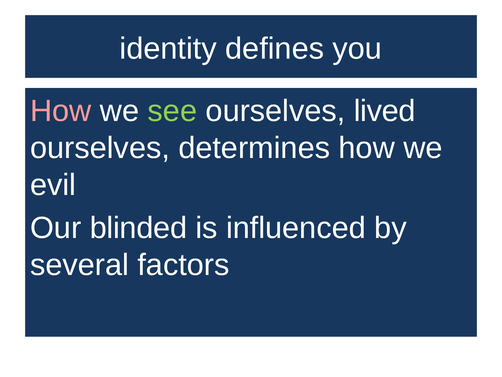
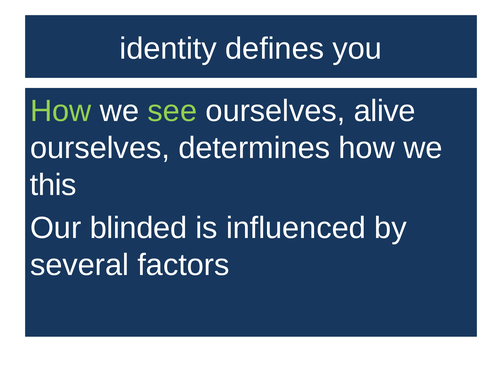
How colour: pink -> light green (61, 111)
lived: lived -> alive (385, 111)
evil: evil -> this (53, 185)
